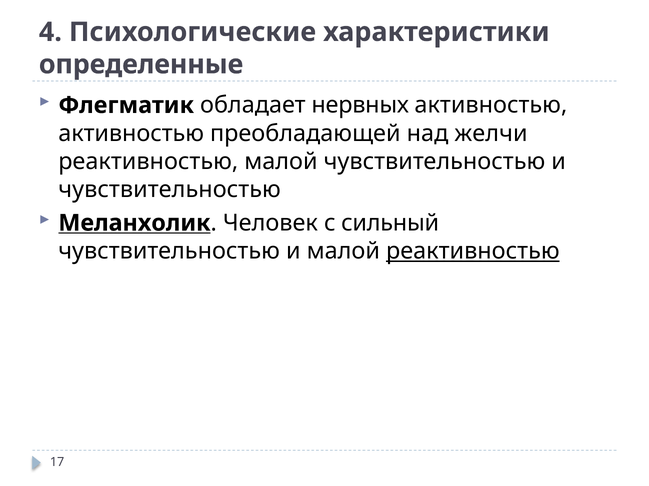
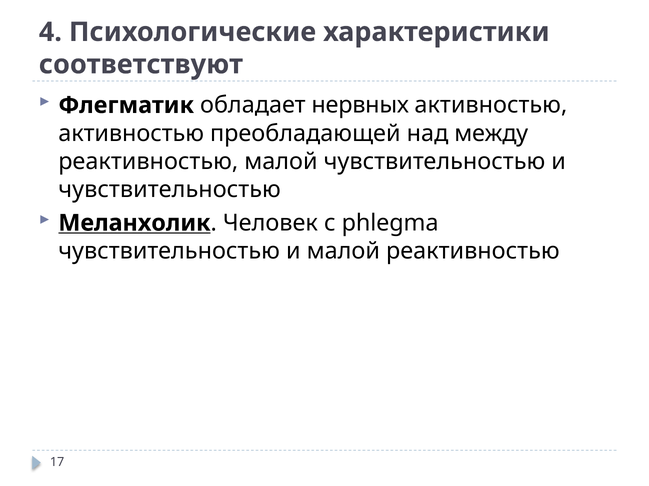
определенные: определенные -> соответствуют (141, 65)
желчи: желчи -> между (491, 134)
сильный: сильный -> phlegma (390, 223)
реактивностью underline: present -> none (473, 251)
